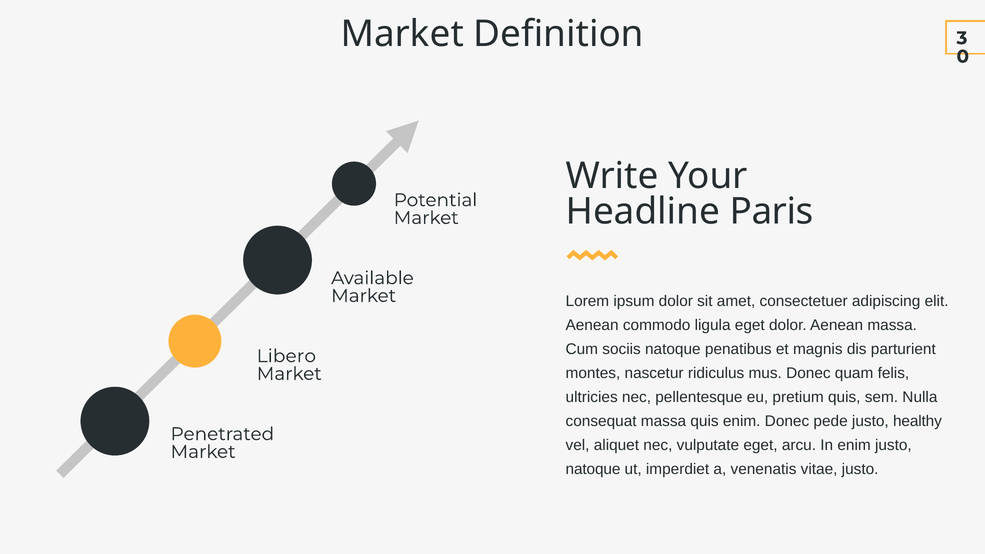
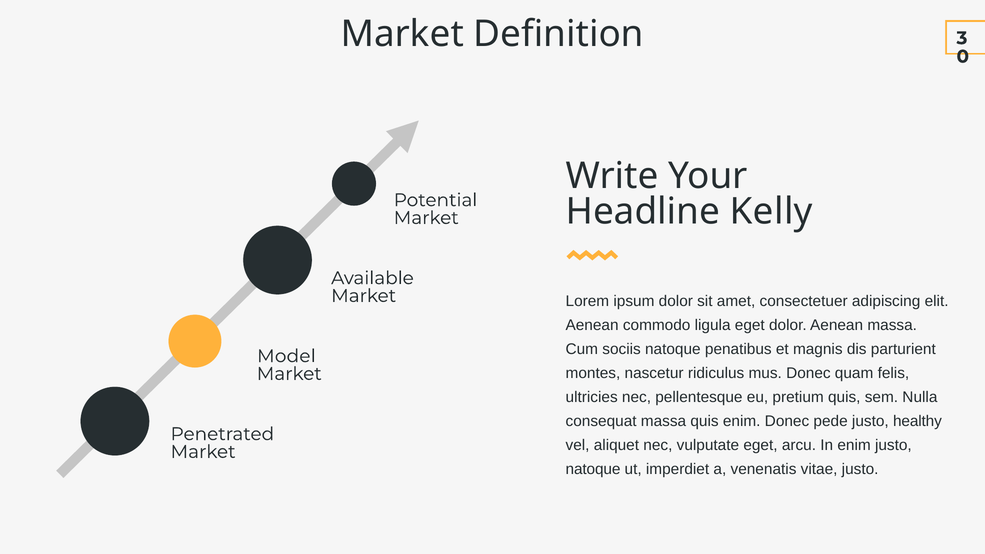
Paris: Paris -> Kelly (771, 212)
Libero: Libero -> Model (286, 356)
